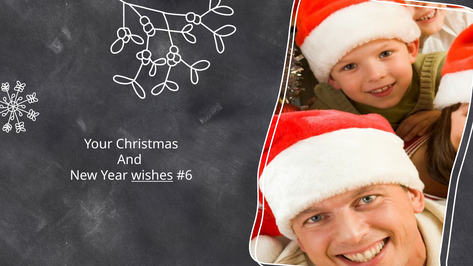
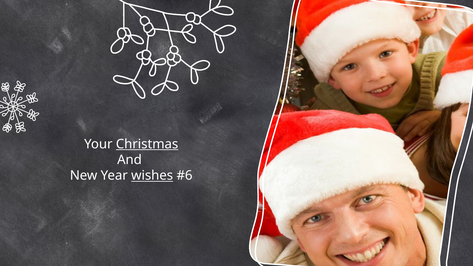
Christmas underline: none -> present (147, 144)
